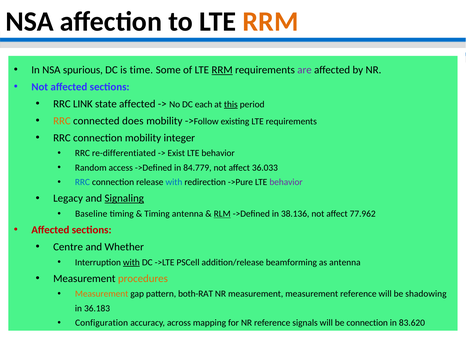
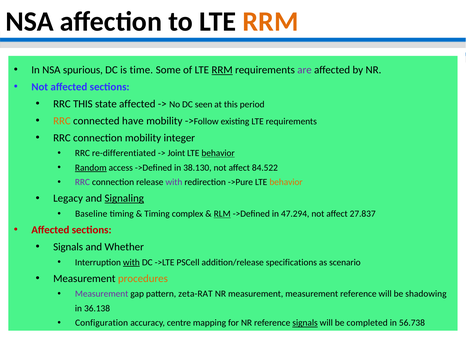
RRC LINK: LINK -> THIS (83, 104)
each: each -> seen (204, 104)
this underline: present -> none (231, 104)
does: does -> have (133, 121)
Exist: Exist -> Joint (176, 153)
behavior underline: none -> present (218, 153)
Random underline: none -> present (91, 167)
84.779: 84.779 -> 38.130 (197, 167)
36.033: 36.033 -> 84.522 (265, 167)
RRC colour: blue -> purple (82, 182)
with colour: blue -> purple (174, 182)
behavior colour: purple -> orange (286, 182)
Timing antenna: antenna -> complex (188, 213)
38.136: 38.136 -> 47.294 (295, 213)
77.962: 77.962 -> 27.837 (363, 213)
Centre: Centre -> Signals (68, 247)
beamforming: beamforming -> specifications (291, 262)
as antenna: antenna -> scenario (345, 262)
Measurement colour: orange -> purple (102, 293)
both-RAT: both-RAT -> zeta-RAT (195, 293)
36.183: 36.183 -> 36.138 (97, 308)
across: across -> centre (179, 322)
signals underline: none -> present (305, 322)
be connection: connection -> completed (367, 322)
83.620: 83.620 -> 56.738 (412, 322)
